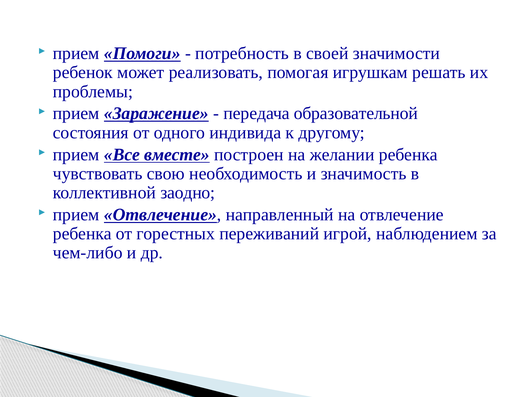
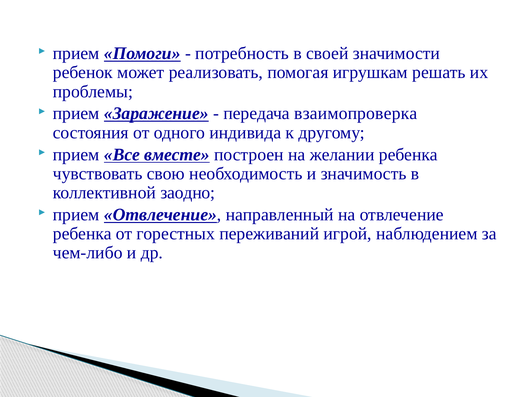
образовательной: образовательной -> взаимопроверка (356, 113)
